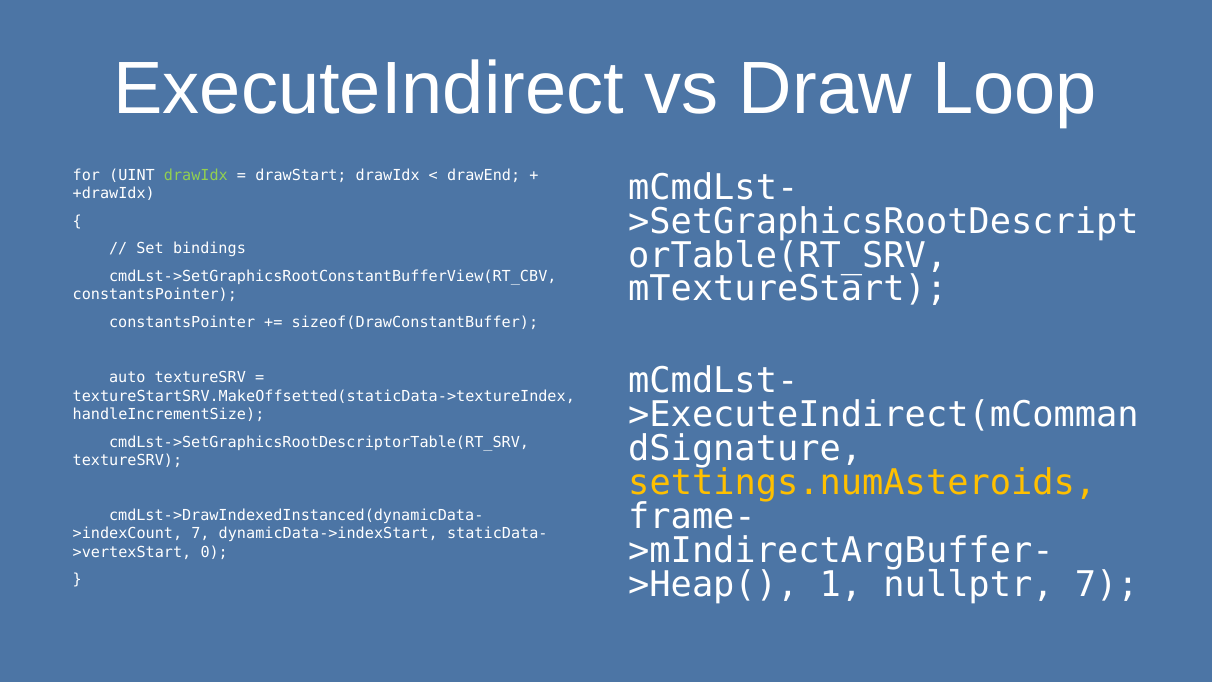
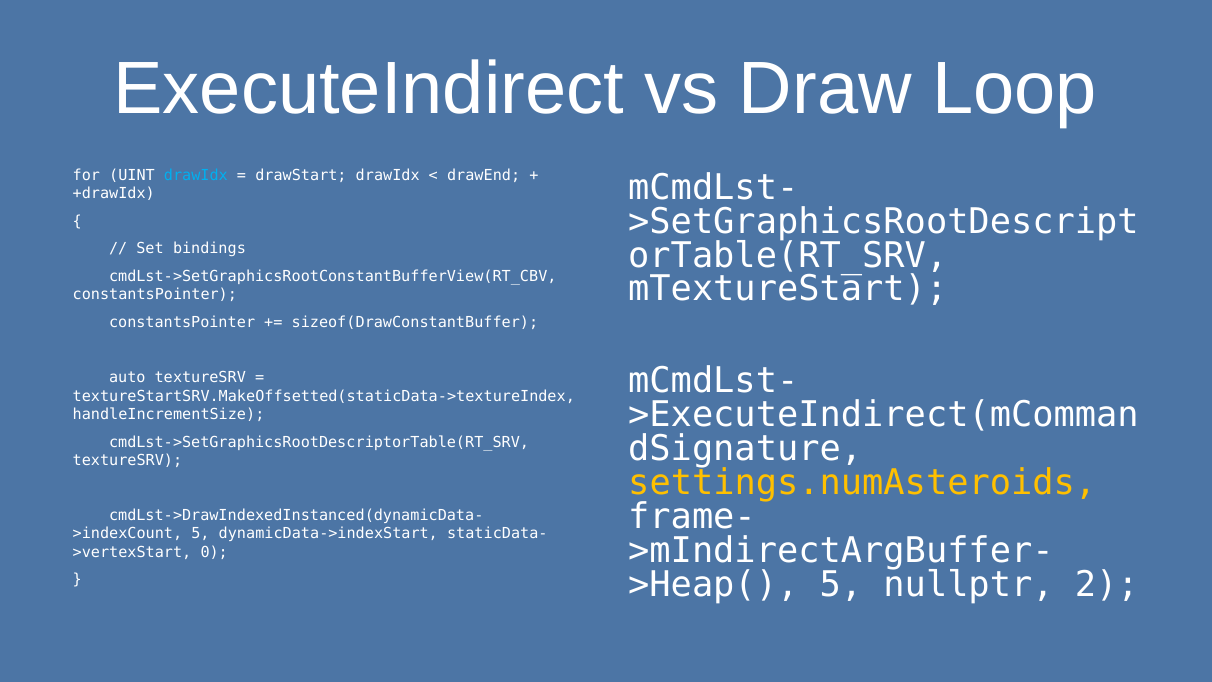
drawIdx colour: light green -> light blue (196, 175)
7: 7 -> 5 (200, 534)
1: 1 -> 5 (841, 584)
nullptr 7: 7 -> 2 (1107, 584)
